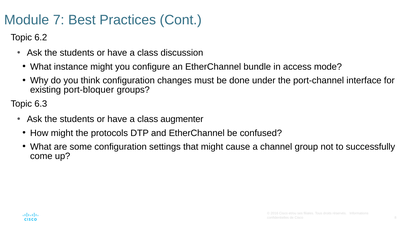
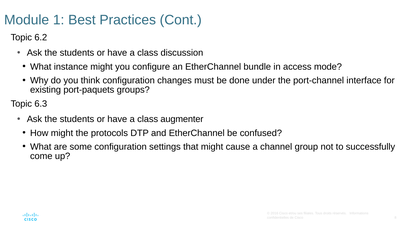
7: 7 -> 1 (59, 20)
port-bloquer: port-bloquer -> port-paquets (89, 90)
